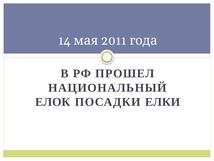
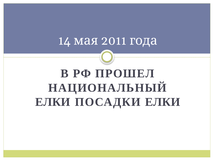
ЕЛОК: ЕЛОК -> ЕЛКИ (53, 102)
